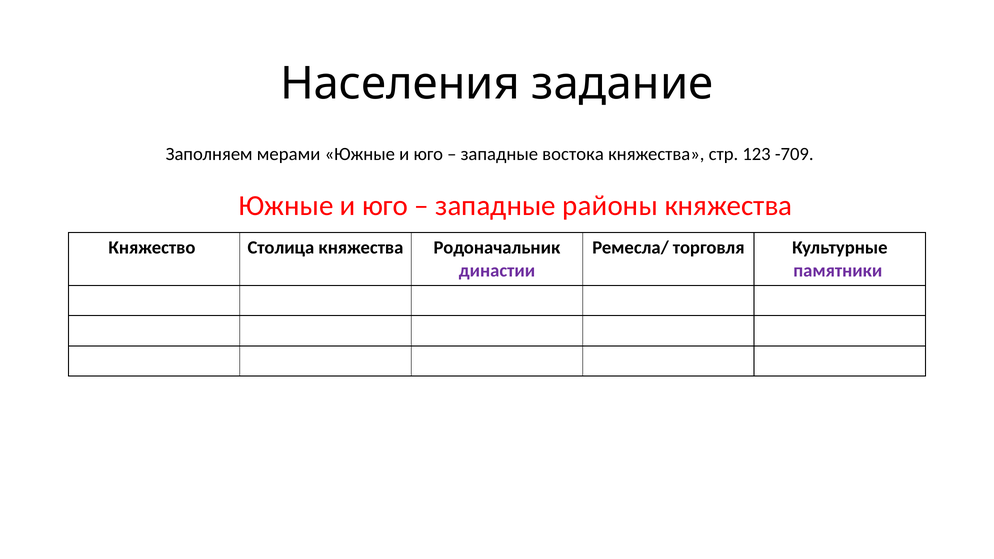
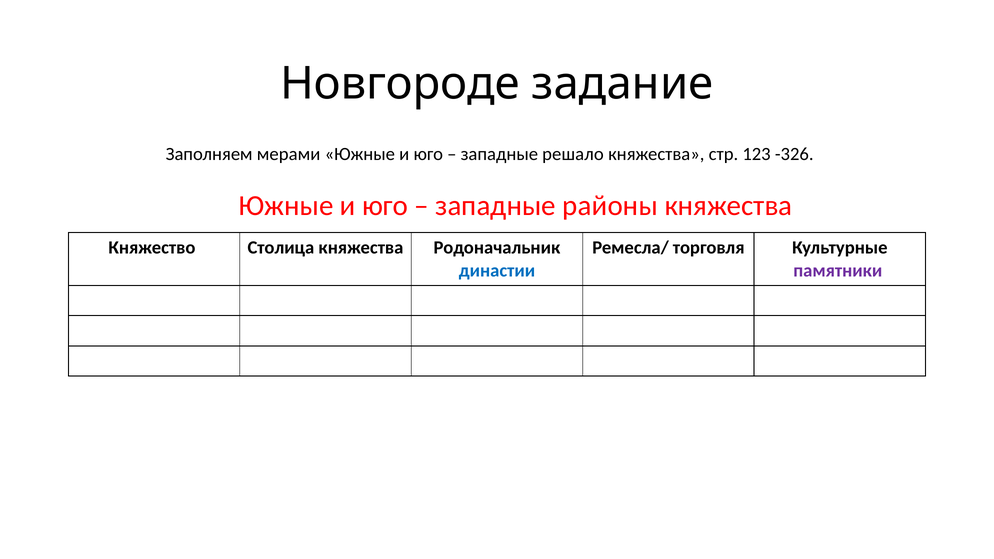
Населения: Населения -> Новгороде (400, 83)
востока: востока -> решало (573, 154)
-709: -709 -> -326 (794, 154)
династии colour: purple -> blue (497, 271)
